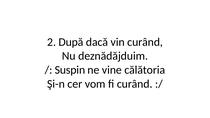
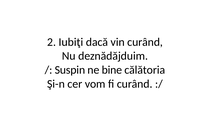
După: După -> Iubiţi (71, 42)
vine: vine -> bine (112, 70)
